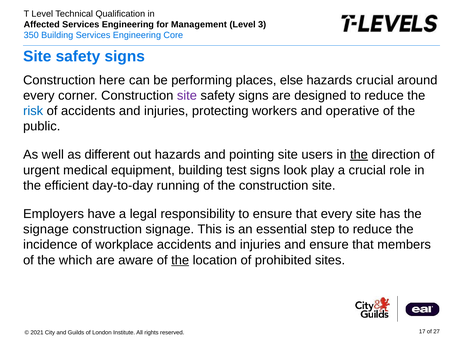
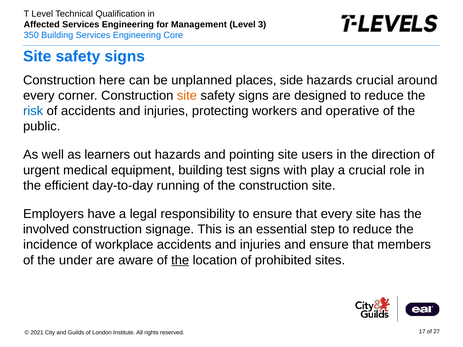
performing: performing -> unplanned (202, 80)
else: else -> side (292, 80)
site colour: purple -> orange (187, 96)
different: different -> learners (107, 155)
the underline: present -> none (359, 155)
look: look -> with (295, 170)
signage: signage -> involved (46, 229)
which: which -> under (76, 260)
